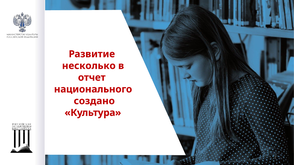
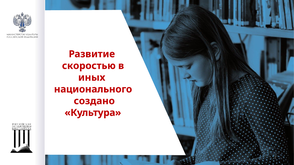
несколько: несколько -> скоростью (89, 66)
отчет: отчет -> иных (92, 78)
